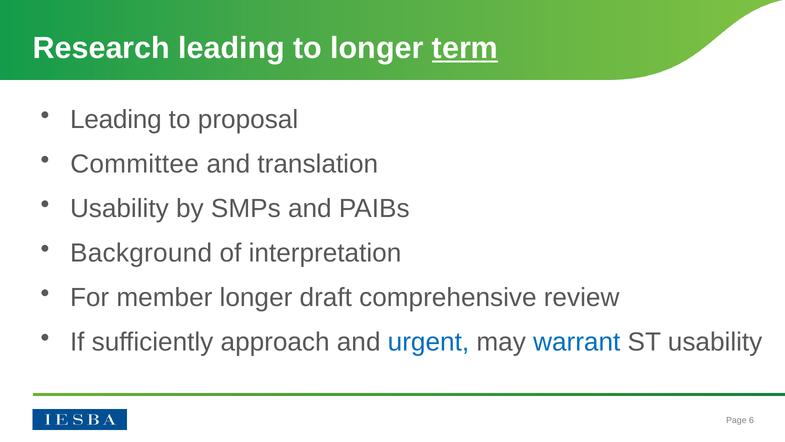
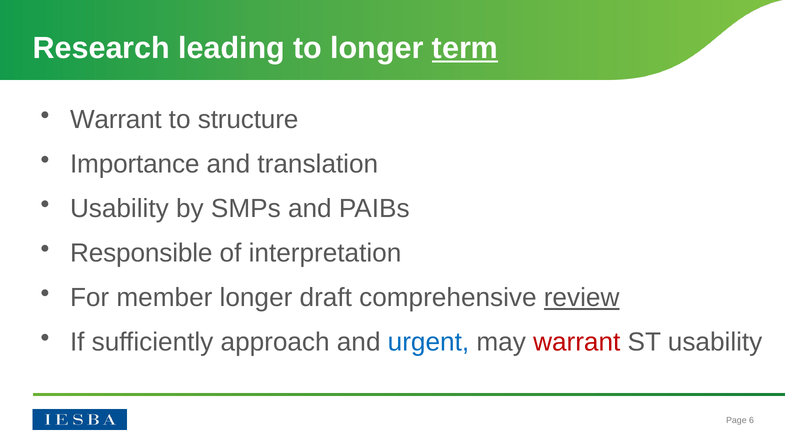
Leading: Leading -> Warrant (116, 120)
proposal: proposal -> structure (248, 120)
Committee: Committee -> Importance (135, 164)
Background: Background -> Responsible (141, 253)
review underline: none -> present (582, 297)
warrant colour: blue -> red (577, 342)
